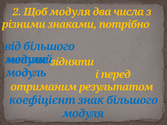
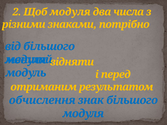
коефіцієнт: коефіцієнт -> обчислення (42, 100)
